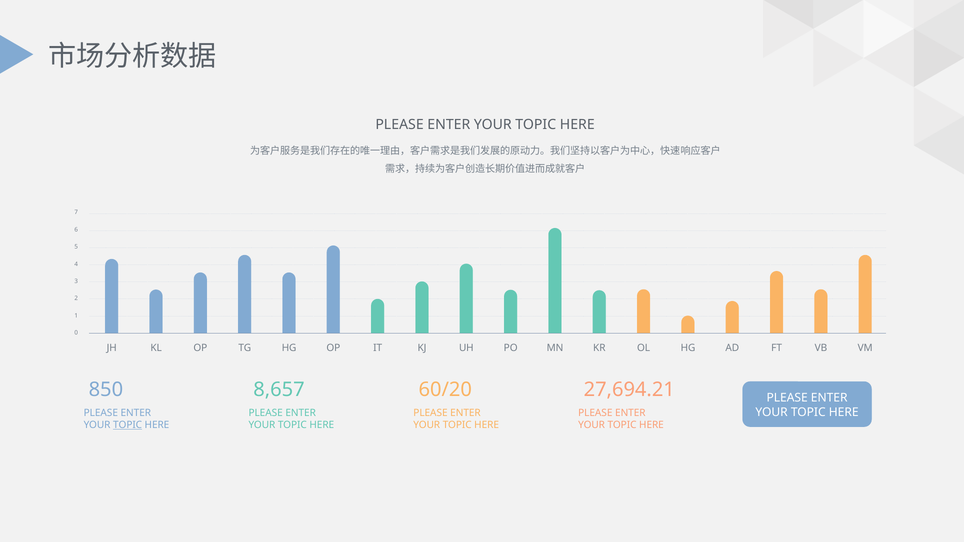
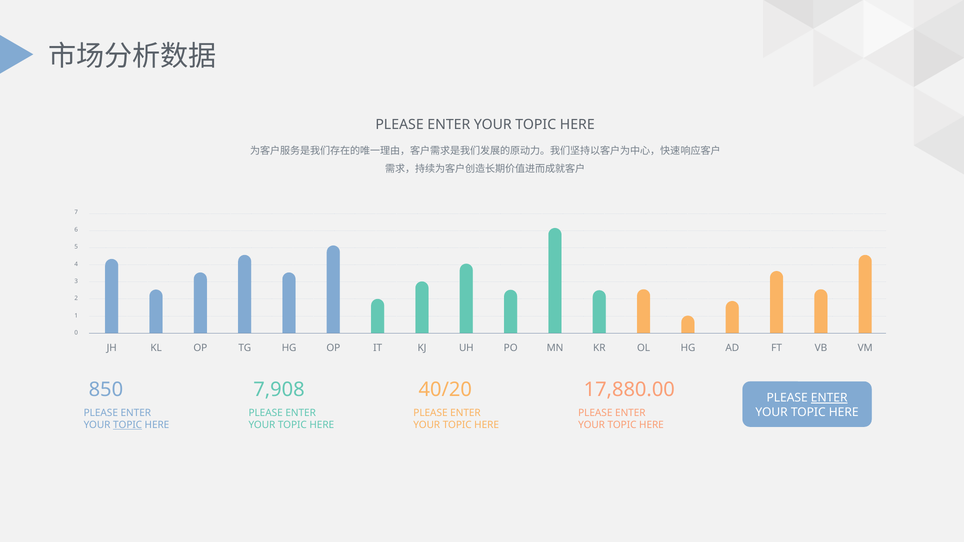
8,657: 8,657 -> 7,908 (279, 390)
60/20: 60/20 -> 40/20 (445, 390)
27,694.21: 27,694.21 -> 17,880.00 (629, 390)
ENTER underline: none -> present (829, 398)
